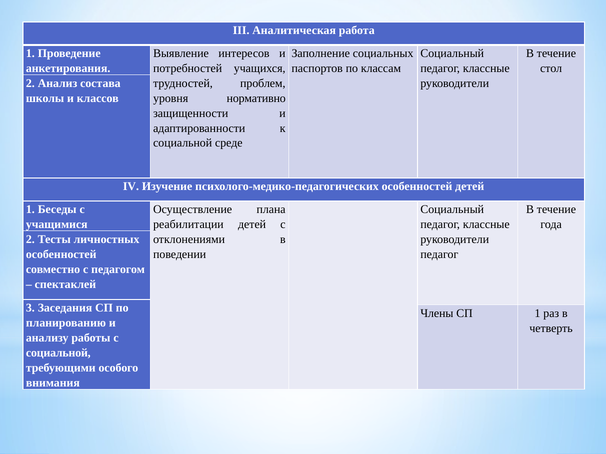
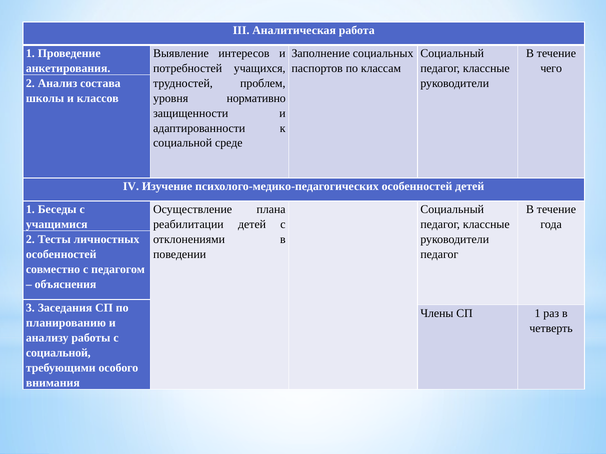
стол: стол -> чего (551, 68)
спектаклей: спектаклей -> объяснения (65, 285)
